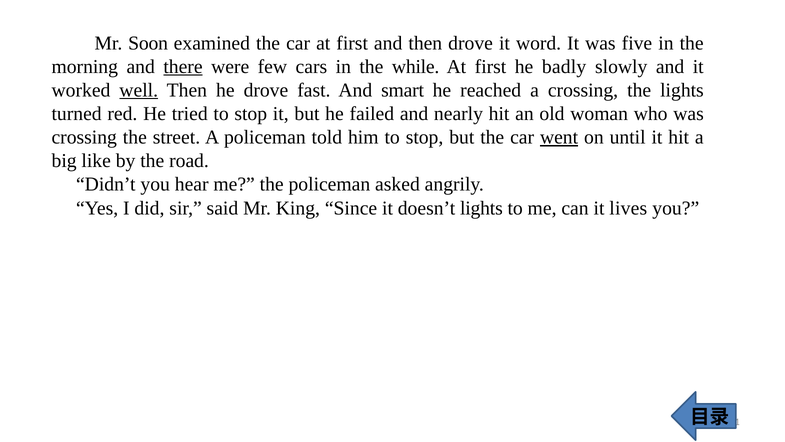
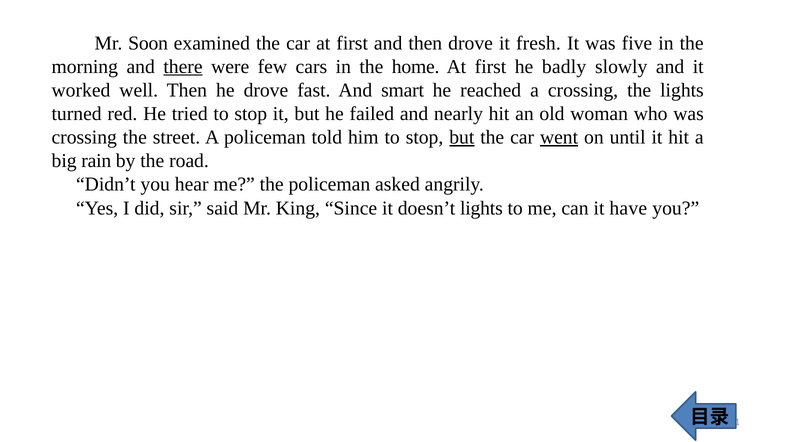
word: word -> fresh (538, 43)
while: while -> home (416, 67)
well underline: present -> none (139, 90)
but underline: none -> present (462, 137)
like: like -> rain (96, 161)
lives: lives -> have (628, 208)
